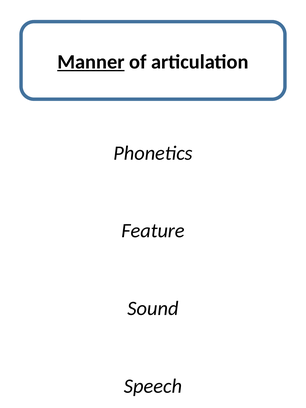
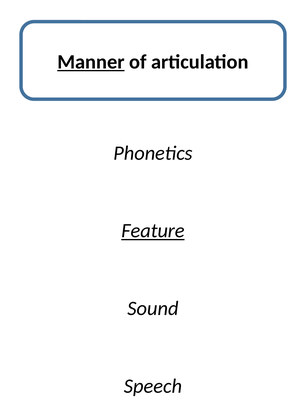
Feature underline: none -> present (153, 231)
